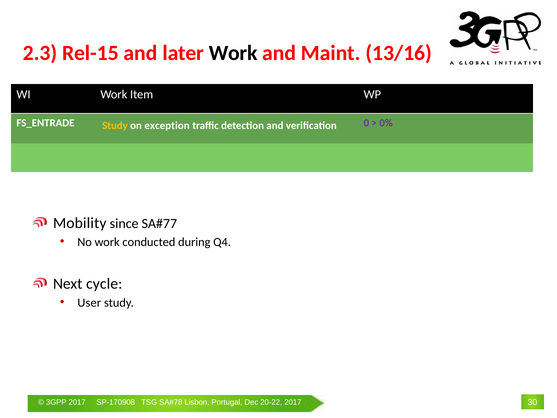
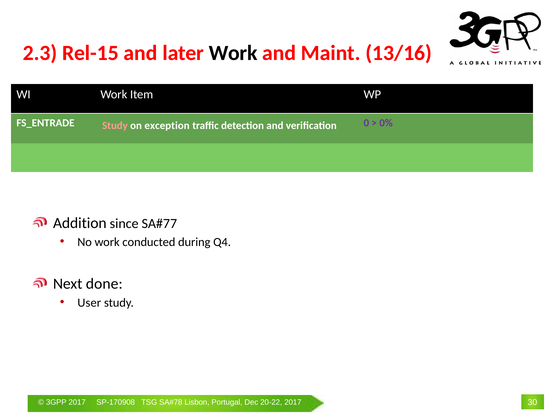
Study colour: yellow -> pink (115, 125)
Mobility: Mobility -> Addition (80, 223)
cycle: cycle -> done (104, 283)
